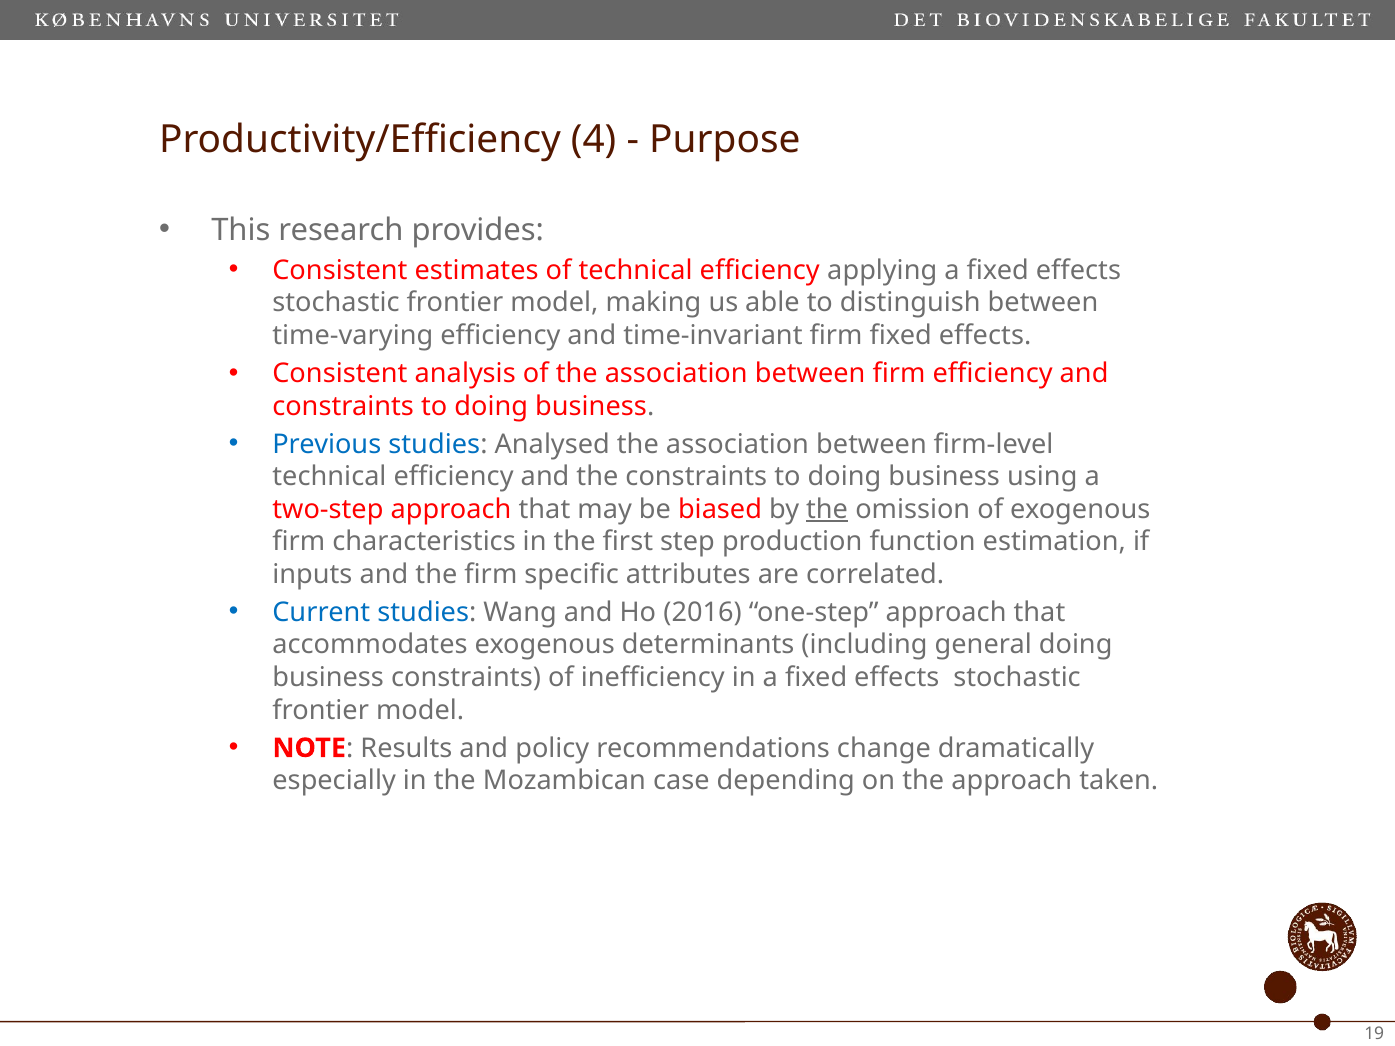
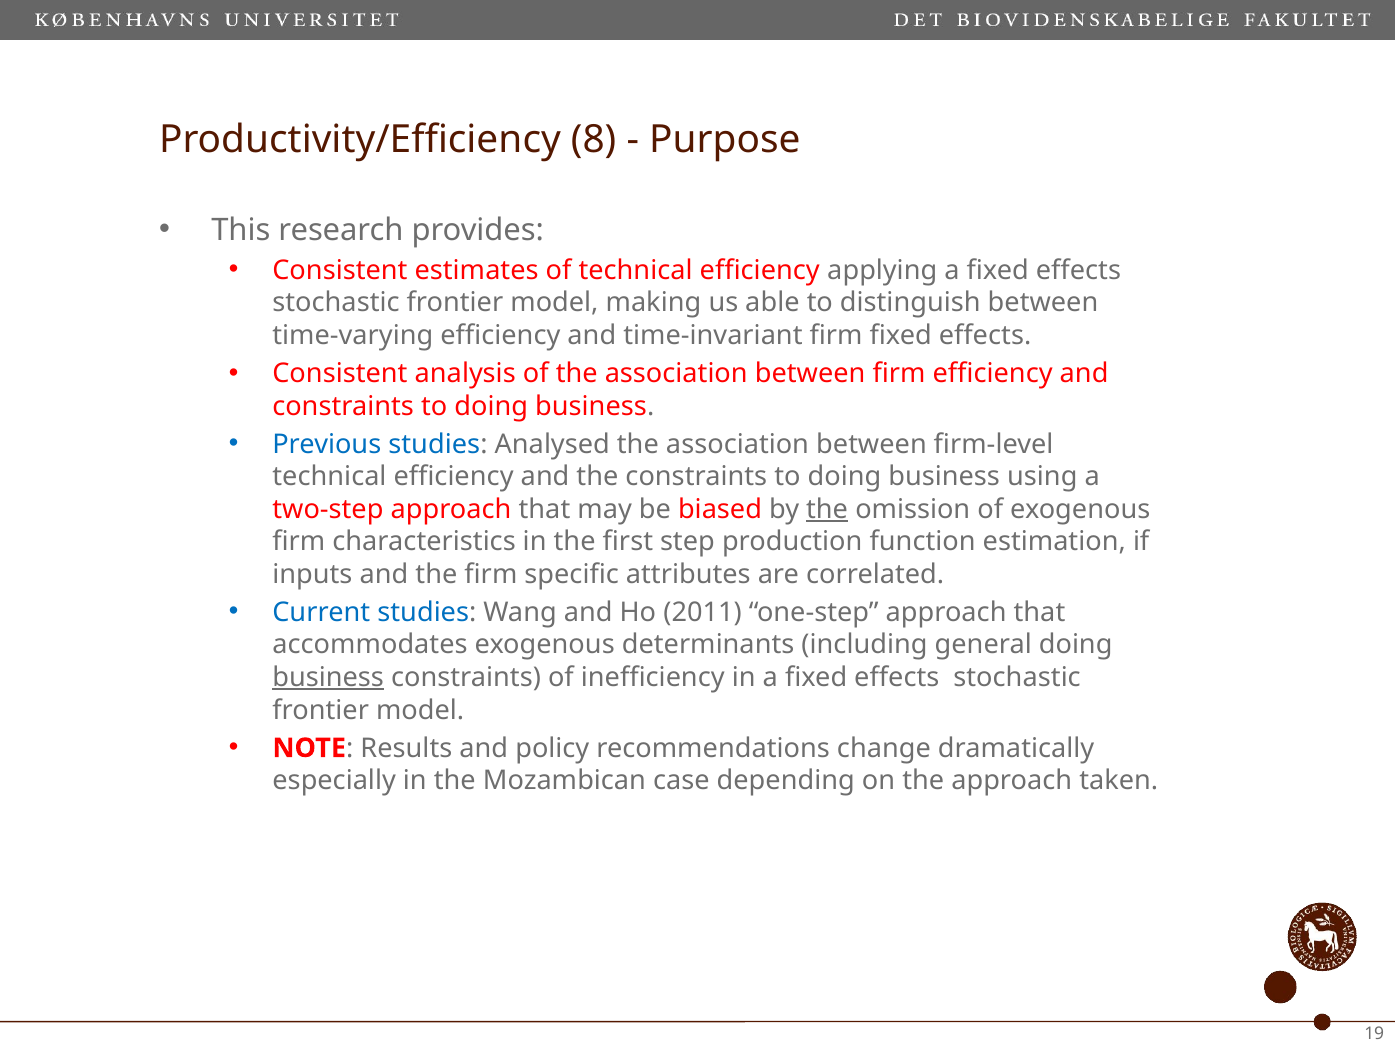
4: 4 -> 8 (594, 140)
2016: 2016 -> 2011 (703, 613)
business underline: none -> present (328, 678)
